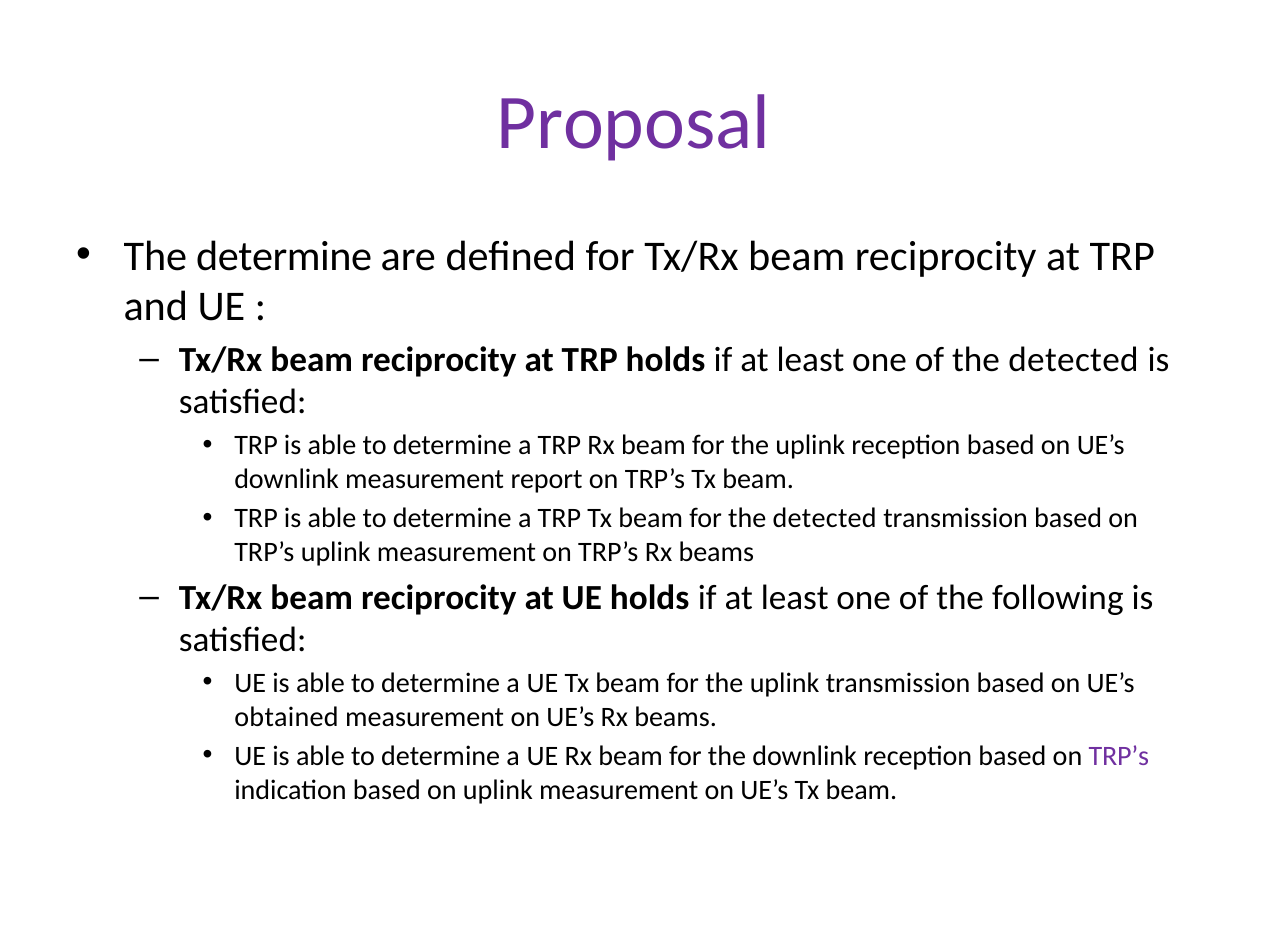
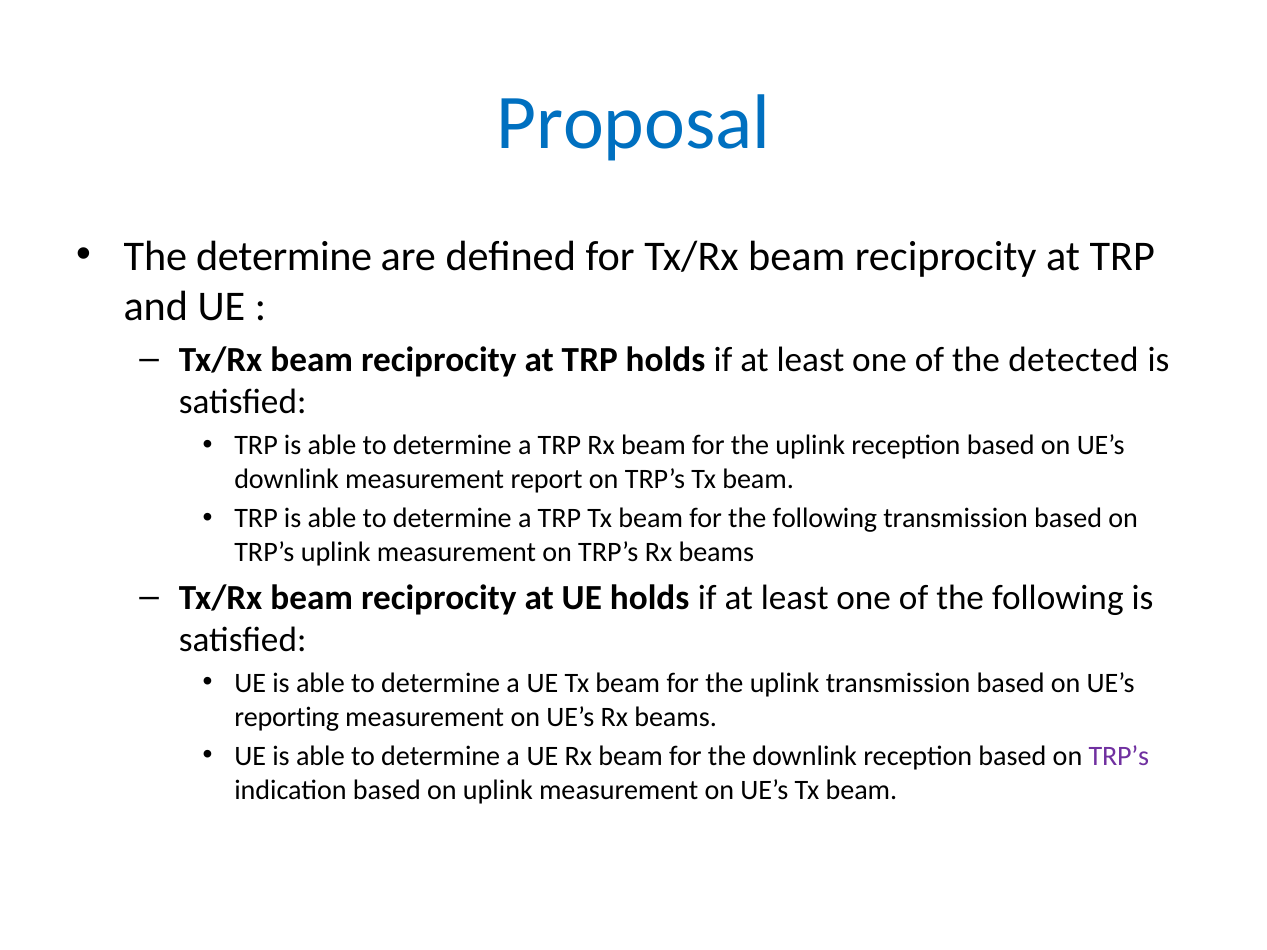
Proposal colour: purple -> blue (633, 123)
for the detected: detected -> following (825, 519)
obtained: obtained -> reporting (287, 717)
